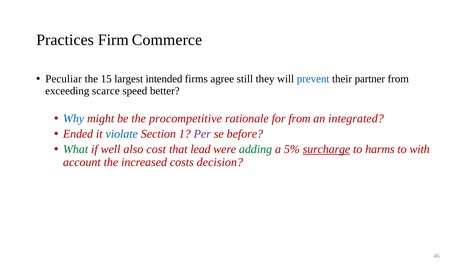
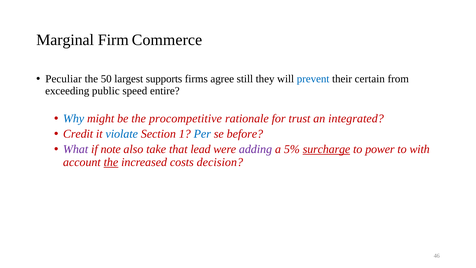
Practices: Practices -> Marginal (65, 40)
15: 15 -> 50 (106, 79)
intended: intended -> supports (164, 79)
partner: partner -> certain (370, 79)
scarce: scarce -> public (106, 91)
better: better -> entire (165, 91)
for from: from -> trust (299, 119)
Ended: Ended -> Credit (78, 134)
Per colour: purple -> blue (202, 134)
What colour: green -> purple (76, 149)
well: well -> note (111, 149)
cost: cost -> take (156, 149)
adding colour: green -> purple (256, 149)
harms: harms -> power (380, 149)
the underline: none -> present (111, 162)
